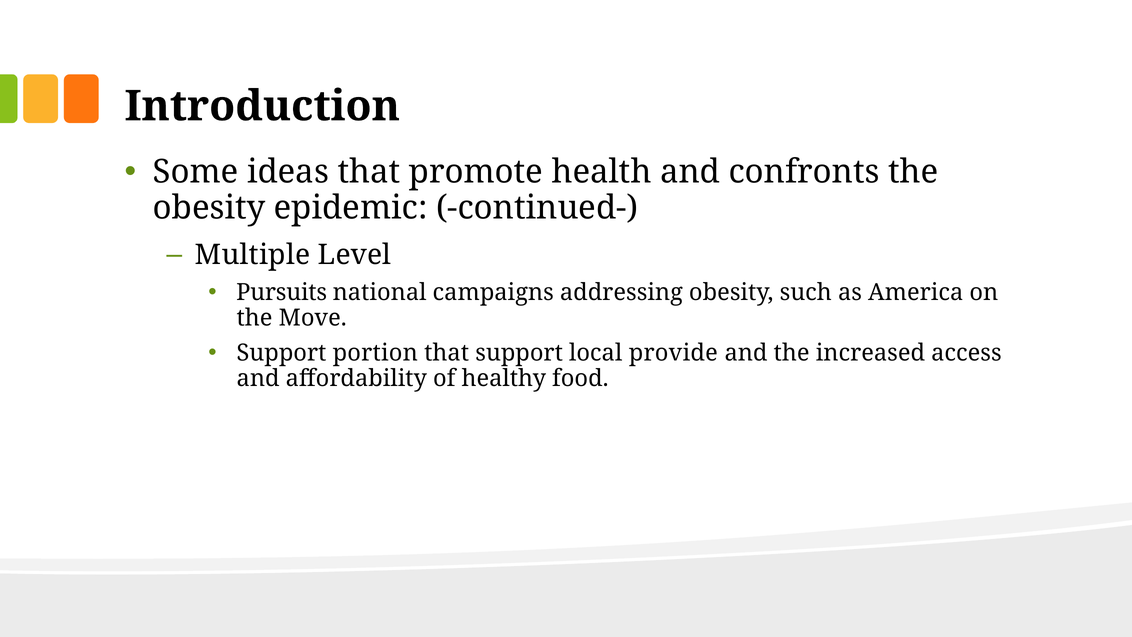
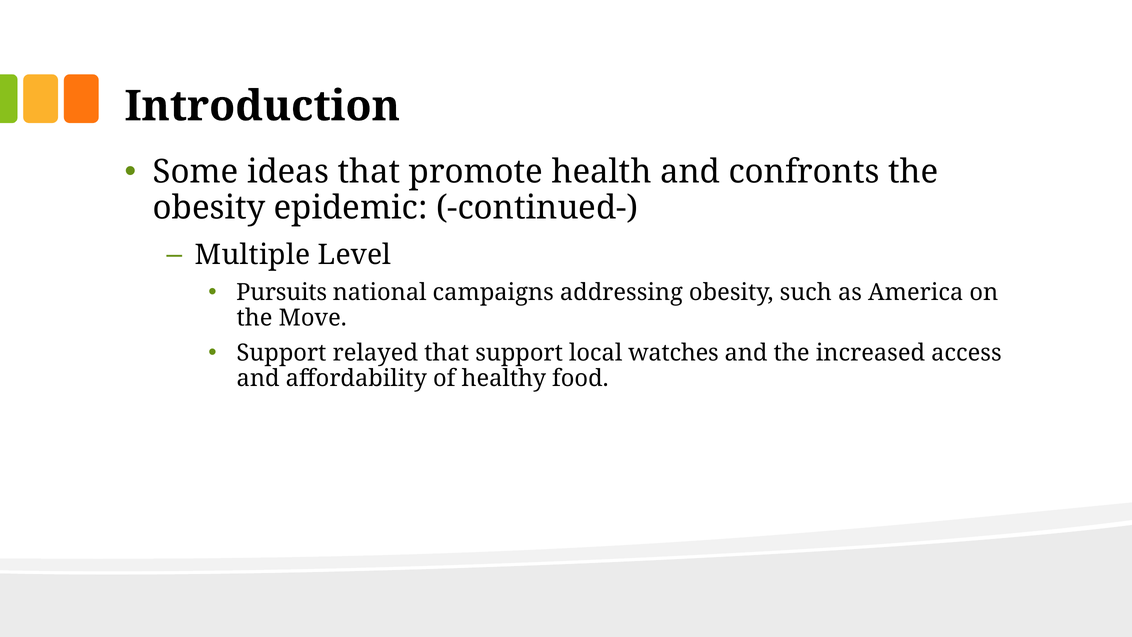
portion: portion -> relayed (375, 353)
provide: provide -> watches (674, 353)
